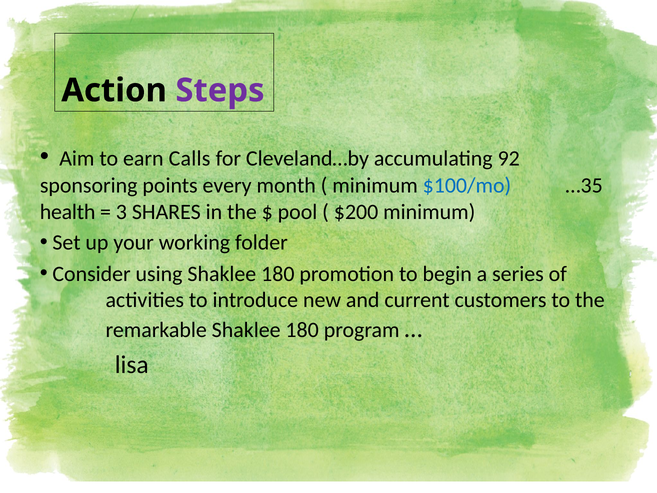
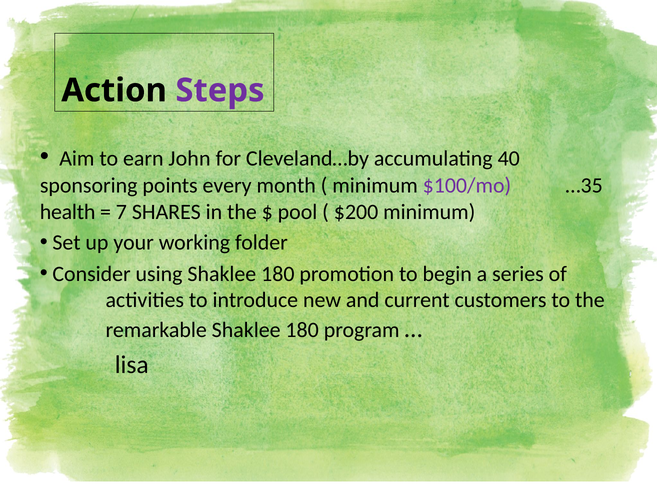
Calls: Calls -> John (190, 158)
92: 92 -> 40 (509, 158)
$100/mo colour: blue -> purple (467, 185)
3: 3 -> 7 (121, 212)
